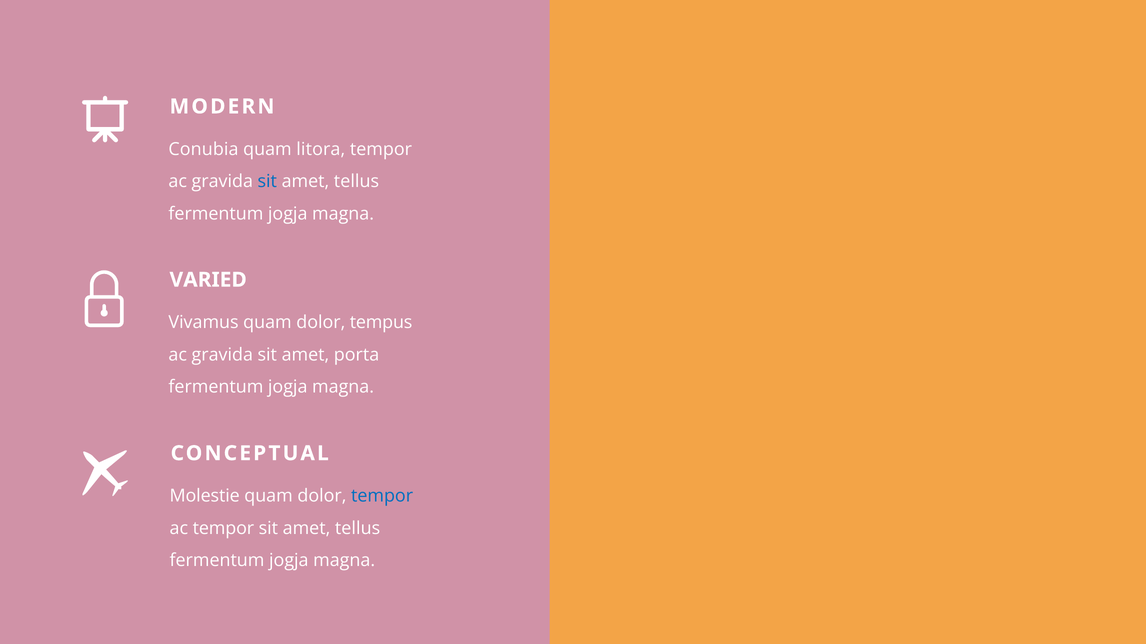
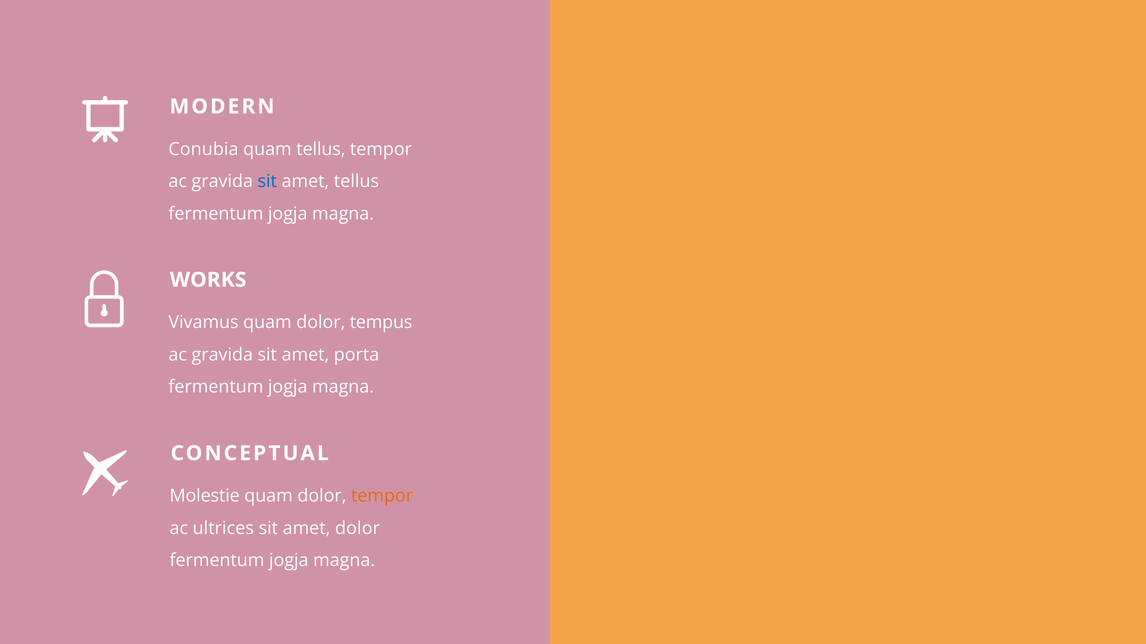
quam litora: litora -> tellus (321, 149)
VARIED: VARIED -> WORKS (208, 280)
tempor colour: blue -> orange (382, 496)
ac tempor: tempor -> ultrices (223, 529)
tellus: tellus -> dolor (358, 529)
